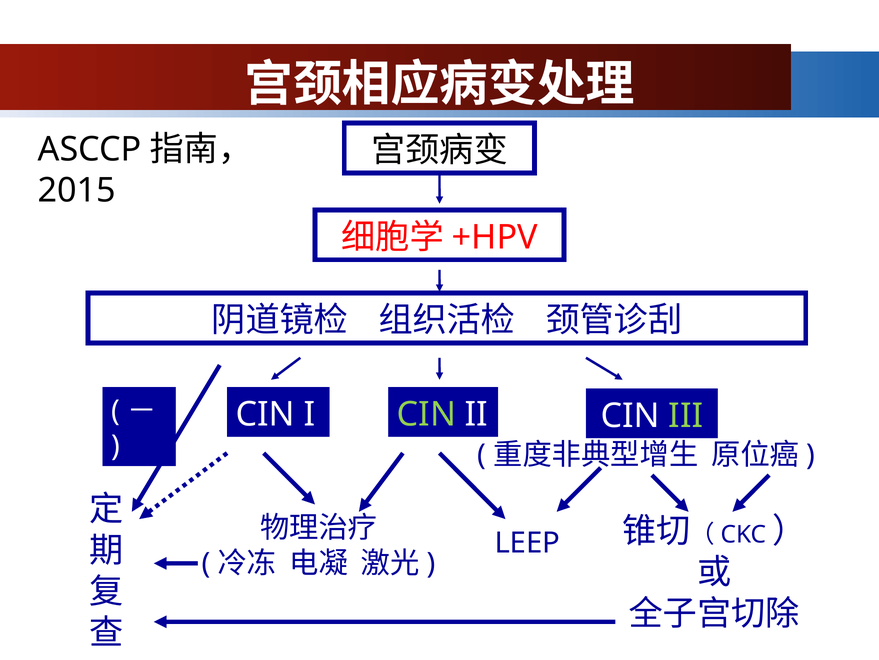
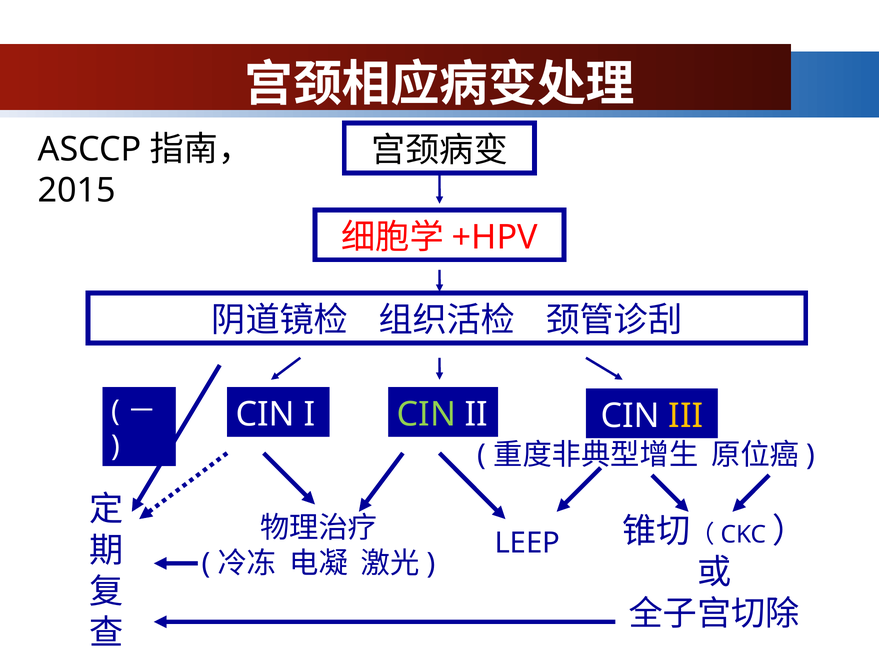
III colour: light green -> yellow (686, 415)
